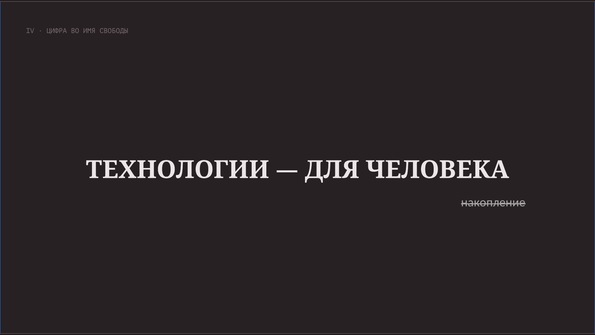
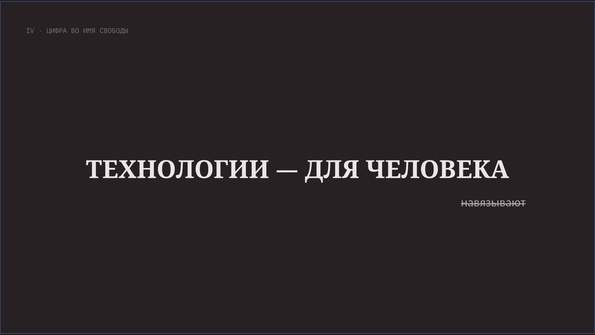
накопление: накопление -> навязывают (493, 202)
